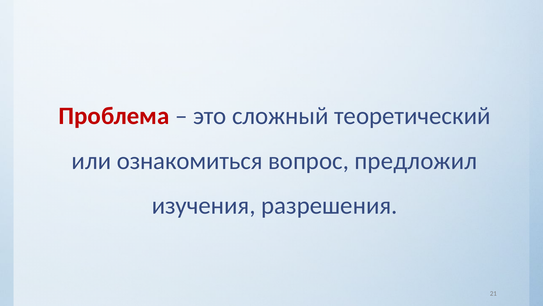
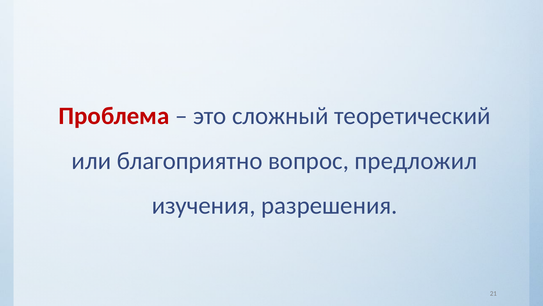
ознакомиться: ознакомиться -> благоприятно (190, 161)
